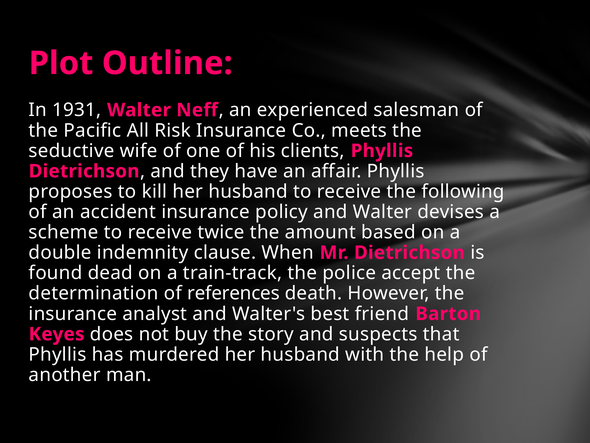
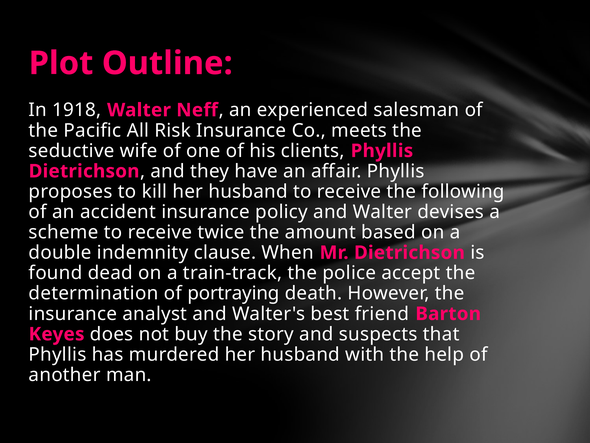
1931: 1931 -> 1918 (77, 110)
references: references -> portraying (233, 293)
